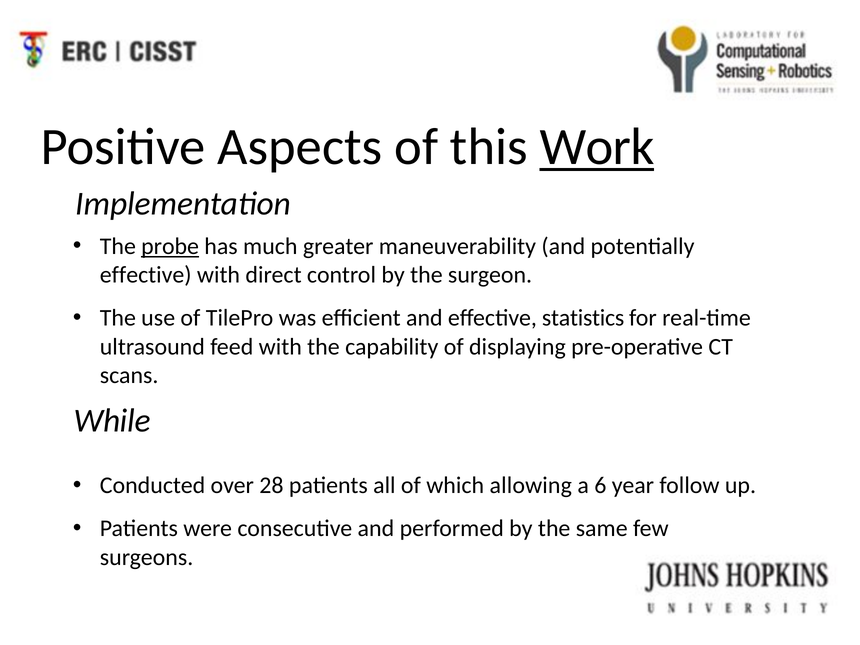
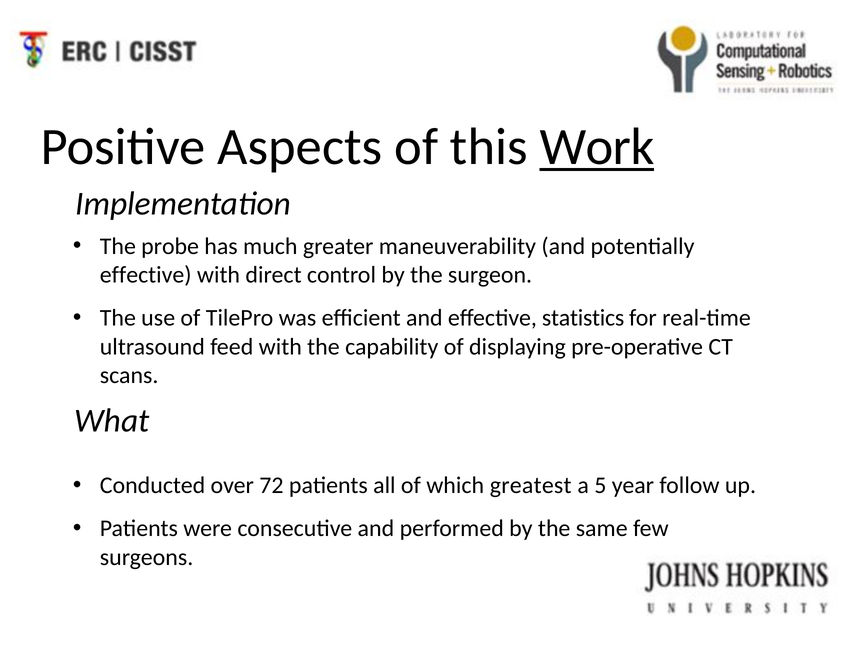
probe underline: present -> none (170, 246)
While: While -> What (112, 421)
28: 28 -> 72 (271, 486)
allowing: allowing -> greatest (531, 486)
6: 6 -> 5 (600, 486)
